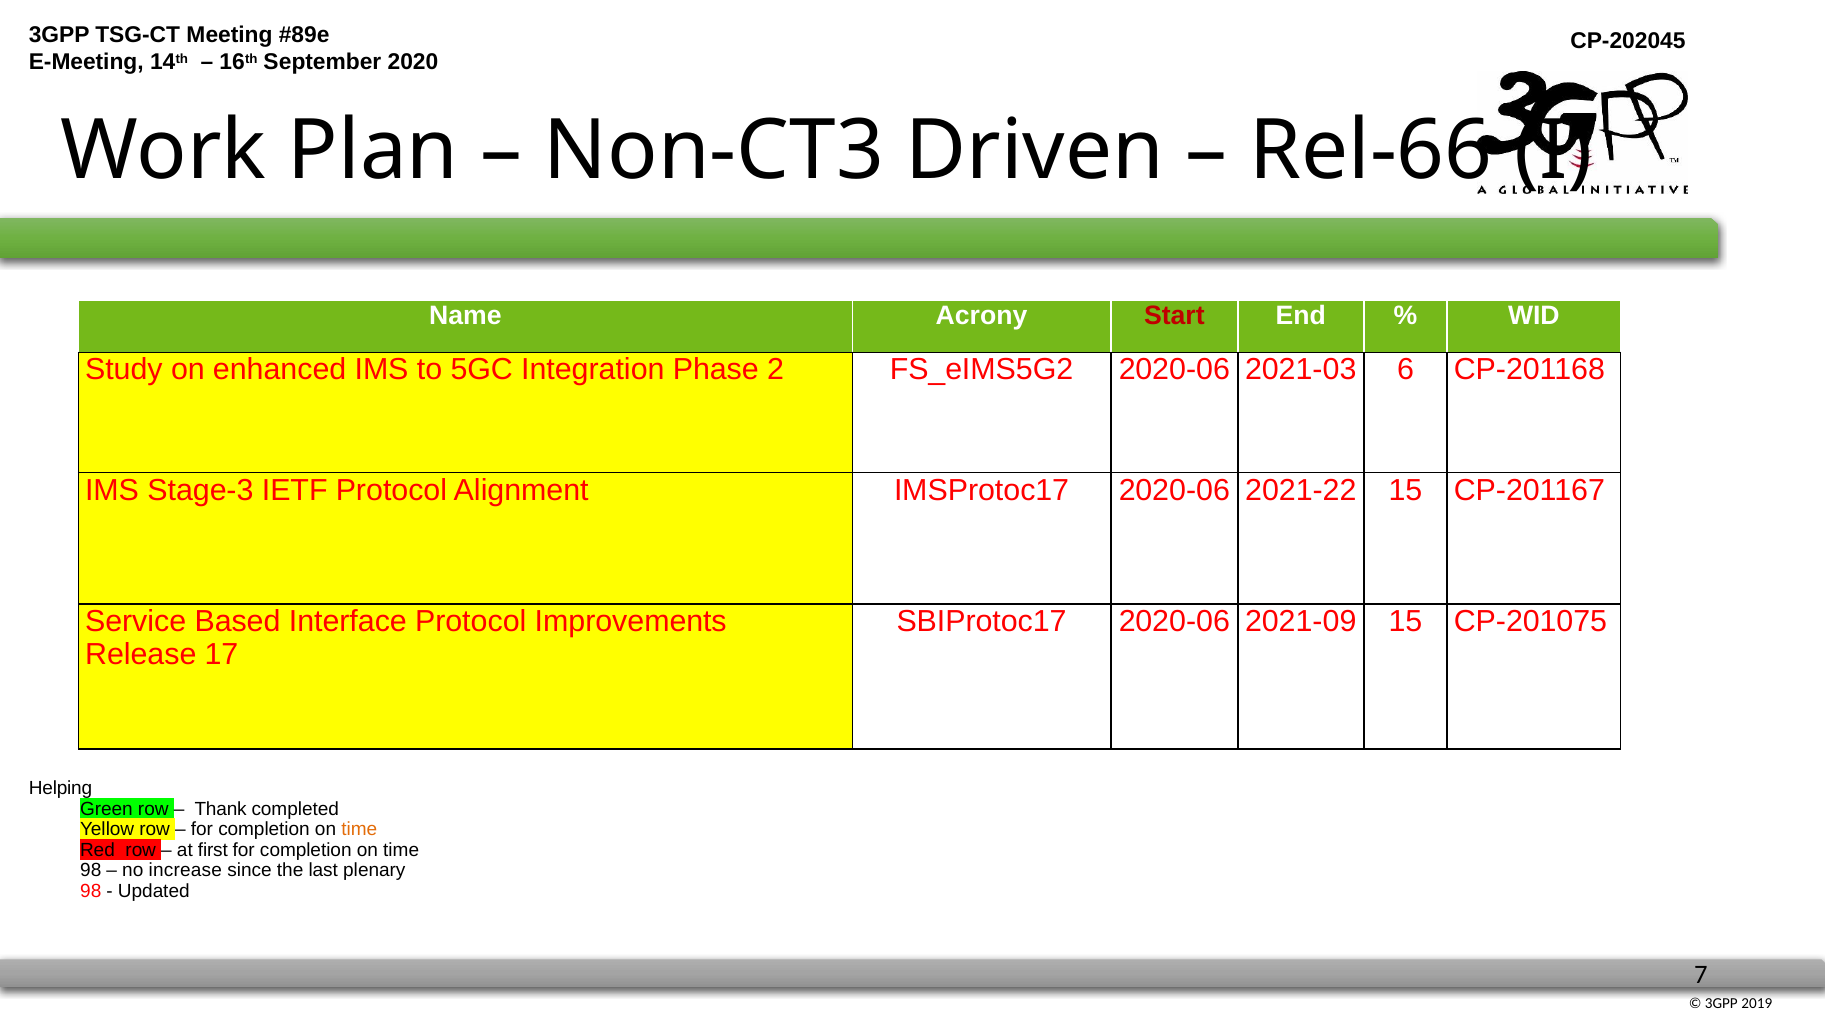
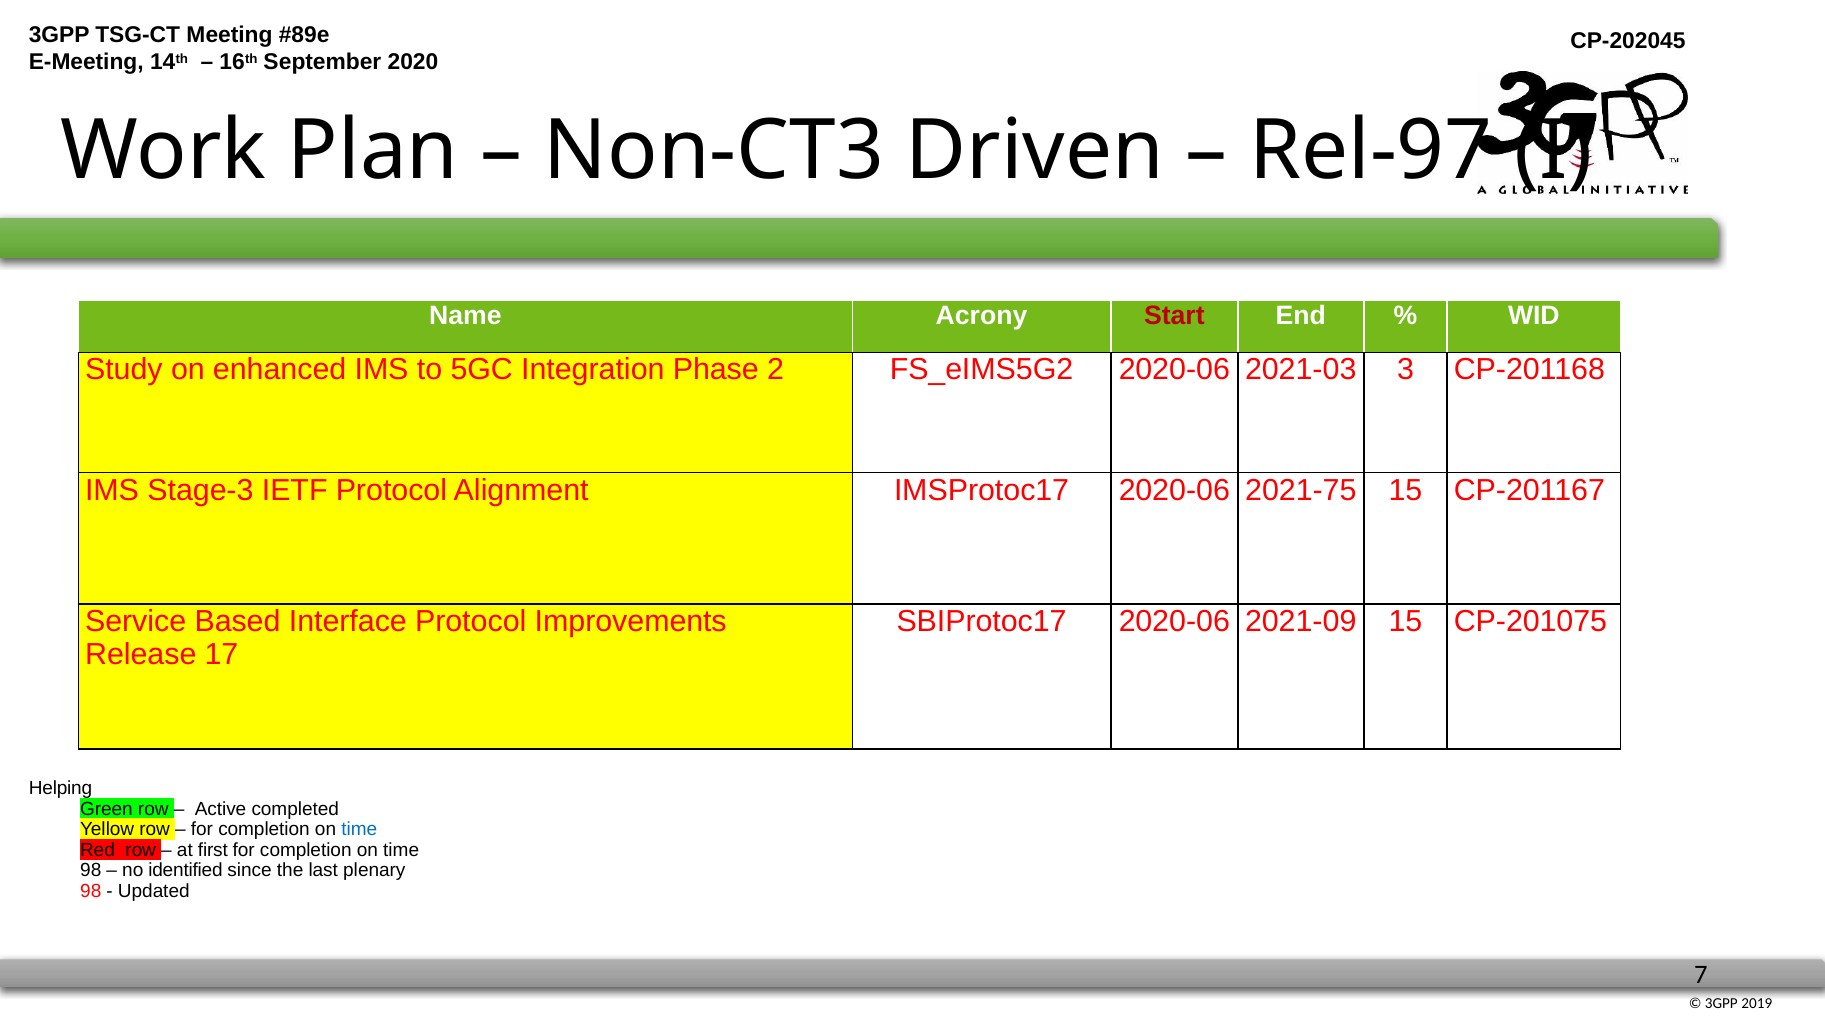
Rel-66: Rel-66 -> Rel-97 (1371, 151)
6: 6 -> 3 (1406, 370)
2021-22: 2021-22 -> 2021-75 (1301, 490)
Thank: Thank -> Active (221, 809)
time colour: orange -> blue (359, 830)
increase: increase -> identified (186, 871)
